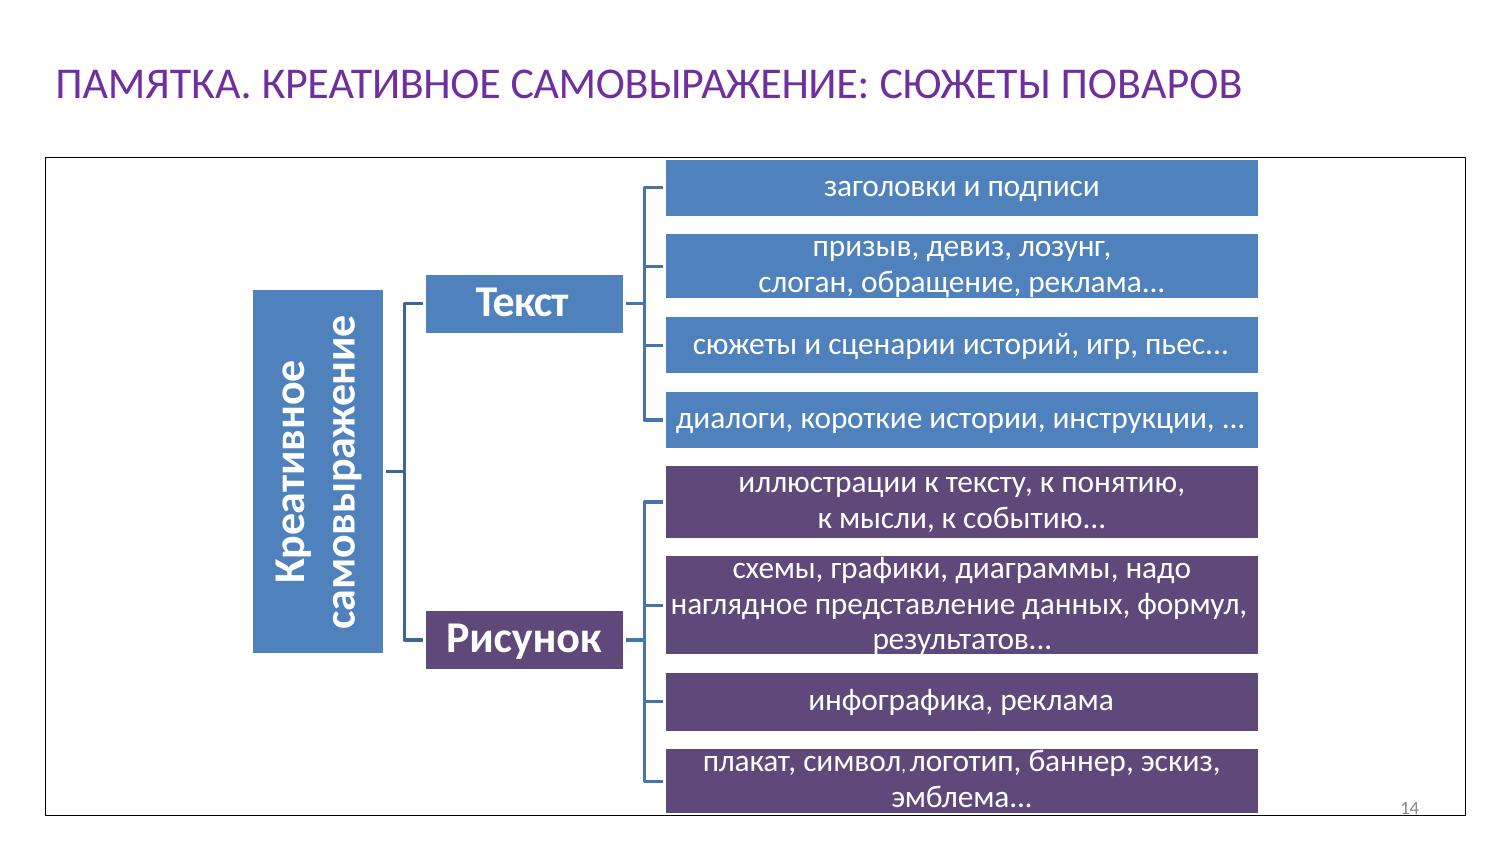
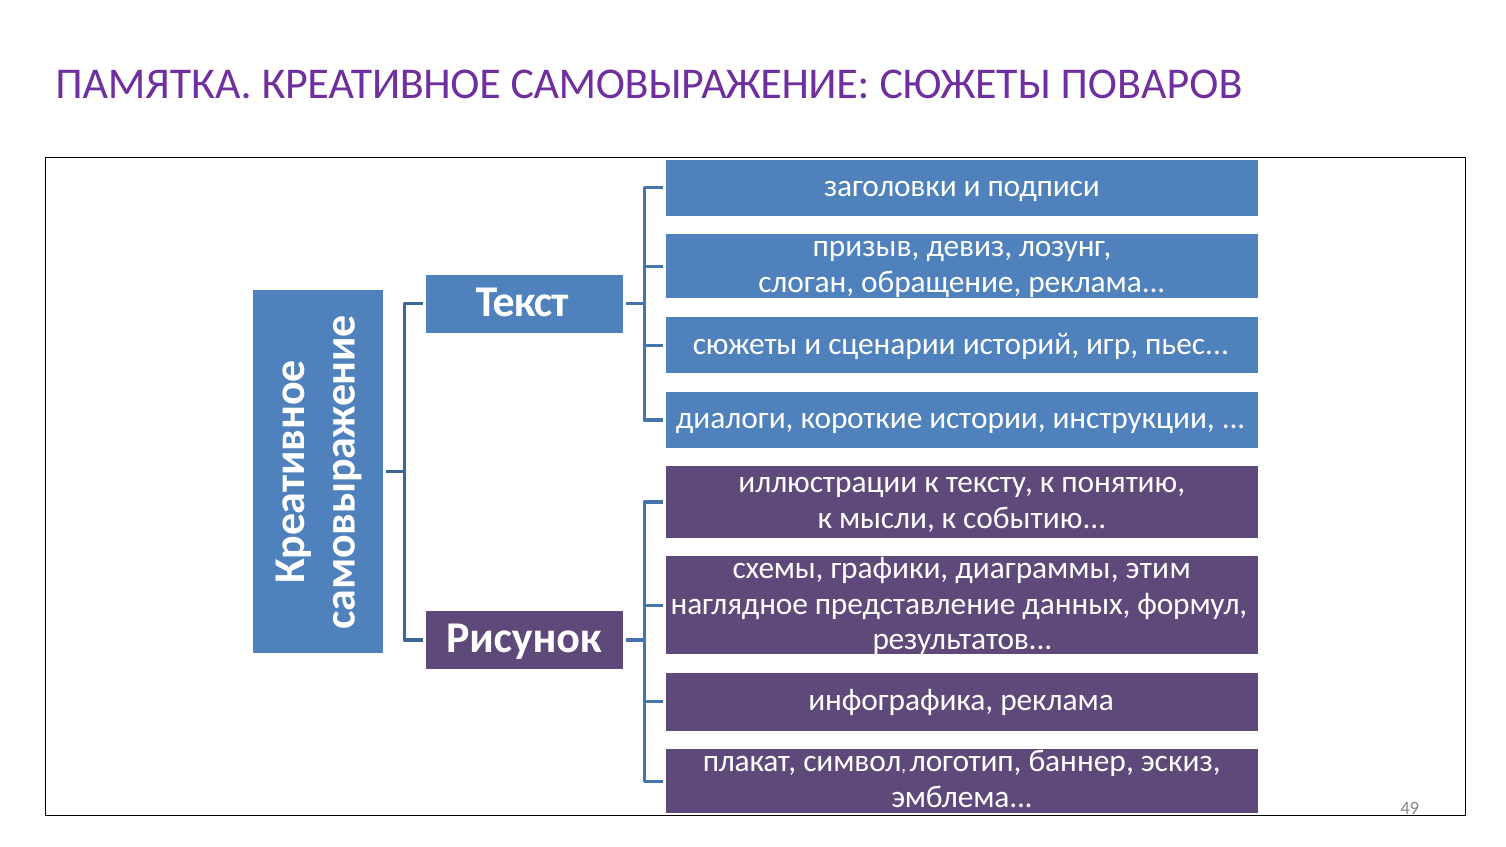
надо: надо -> этим (1158, 568)
14: 14 -> 49 (1410, 808)
